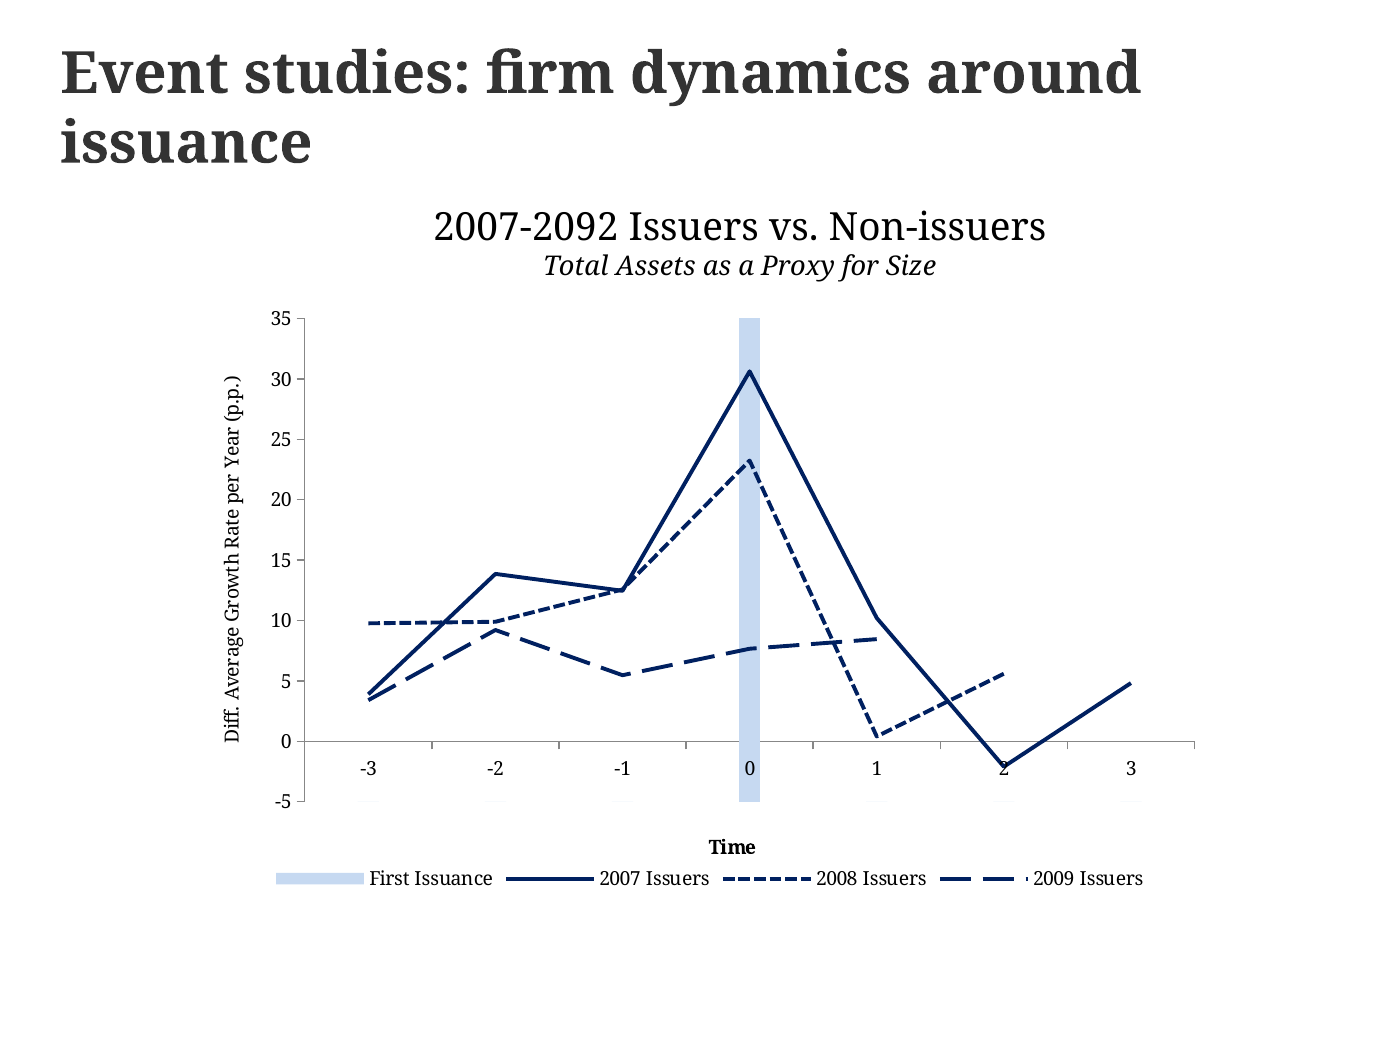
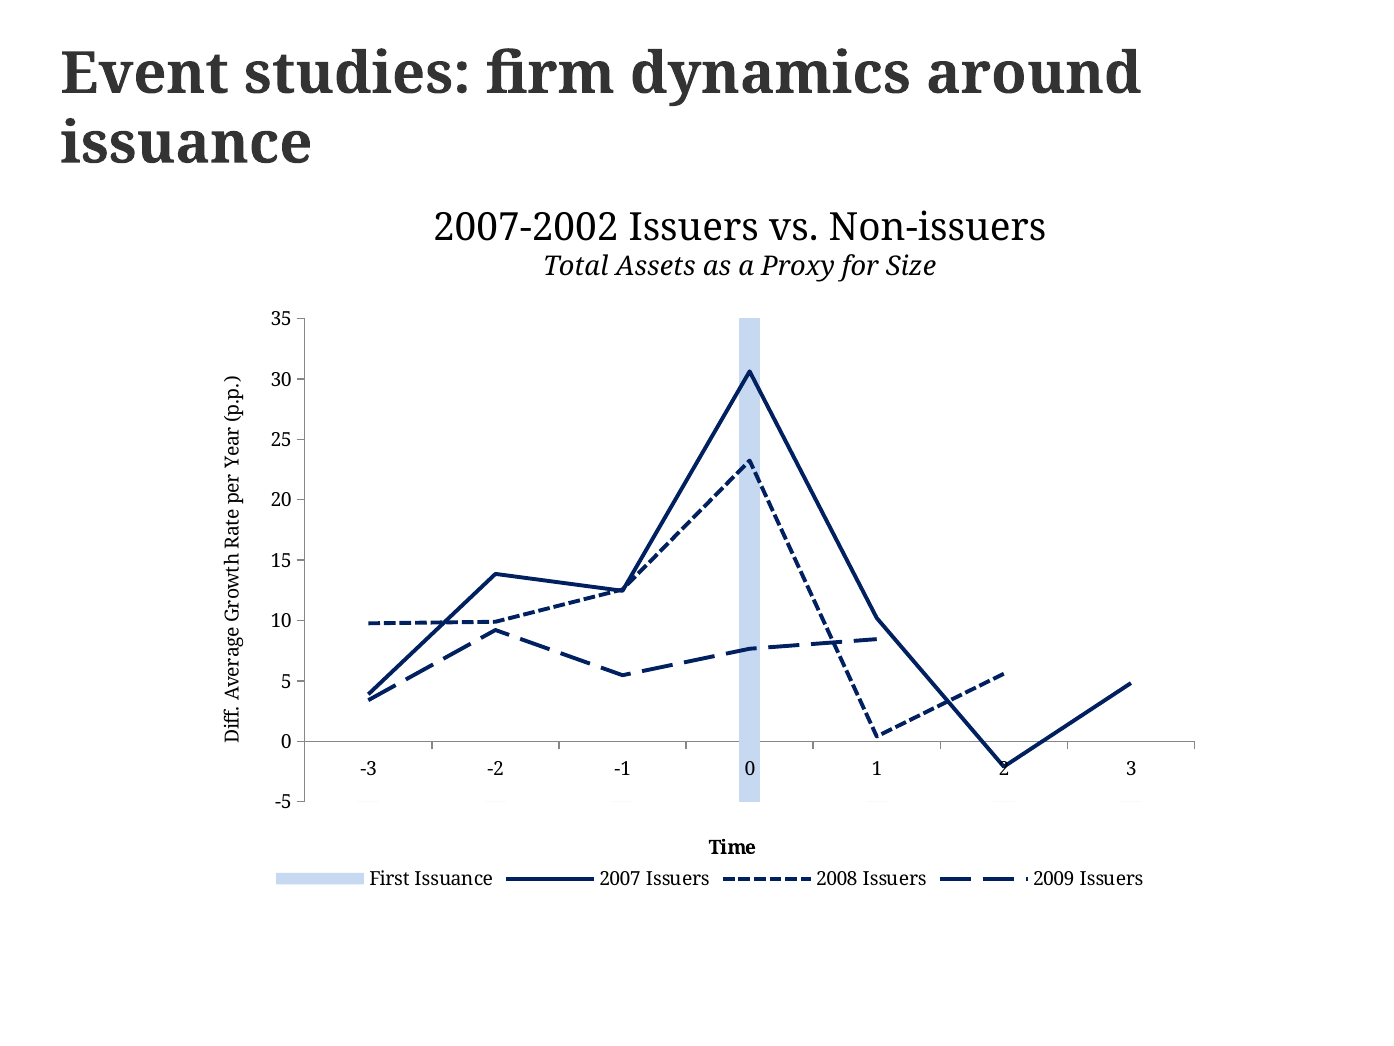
2007-2092: 2007-2092 -> 2007-2002 (526, 228)
